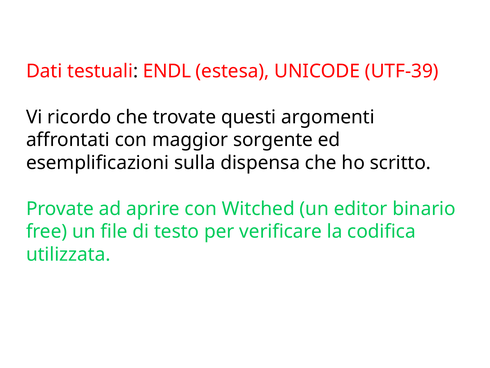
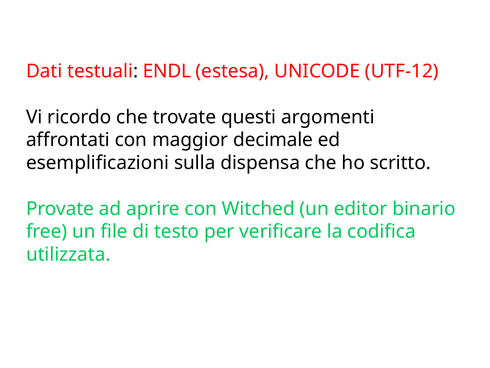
UTF-39: UTF-39 -> UTF-12 (402, 71)
sorgente: sorgente -> decimale (273, 140)
